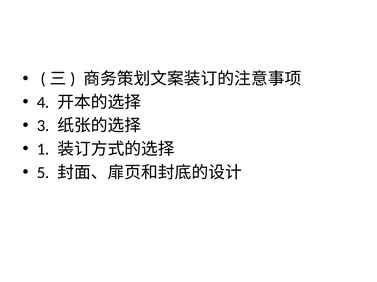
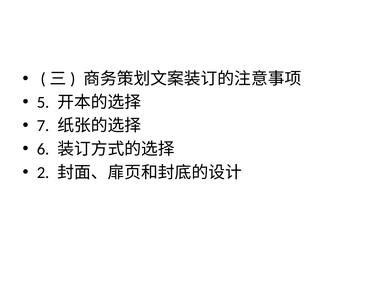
4: 4 -> 5 (43, 103)
3: 3 -> 7 (43, 126)
1: 1 -> 6 (43, 149)
5: 5 -> 2 (43, 173)
